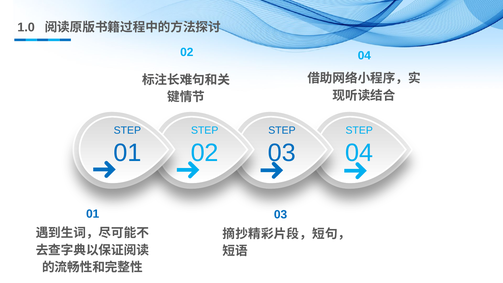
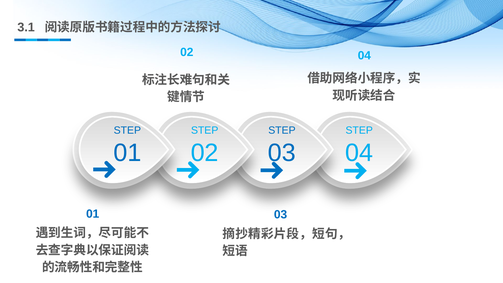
1.0: 1.0 -> 3.1 (26, 27)
